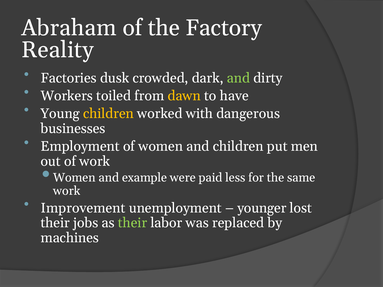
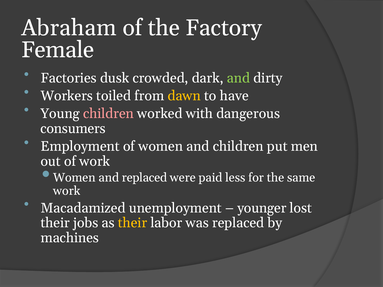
Reality: Reality -> Female (58, 50)
children colour: yellow -> pink (108, 114)
businesses: businesses -> consumers (73, 129)
and example: example -> replaced (145, 178)
Improvement: Improvement -> Macadamized (83, 208)
their colour: light green -> yellow (133, 223)
